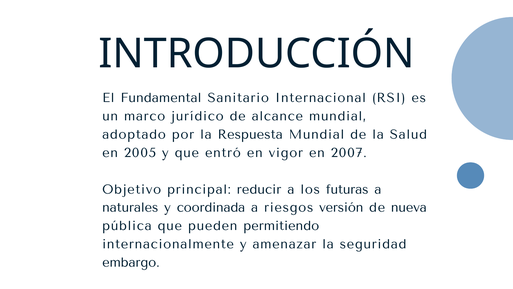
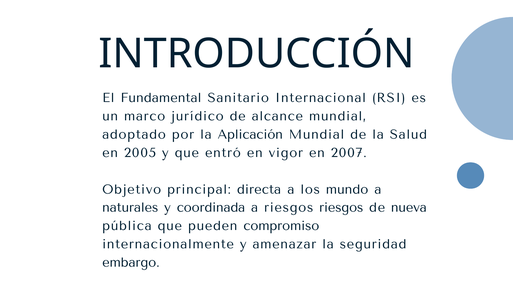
la Respuesta: Respuesta -> Aplicación (250, 134)
reducir: reducir -> directa (259, 189)
futuras: futuras -> mundo (347, 189)
riesgos versión: versión -> riesgos (341, 207)
permitiendo: permitiendo -> compromiso (281, 226)
